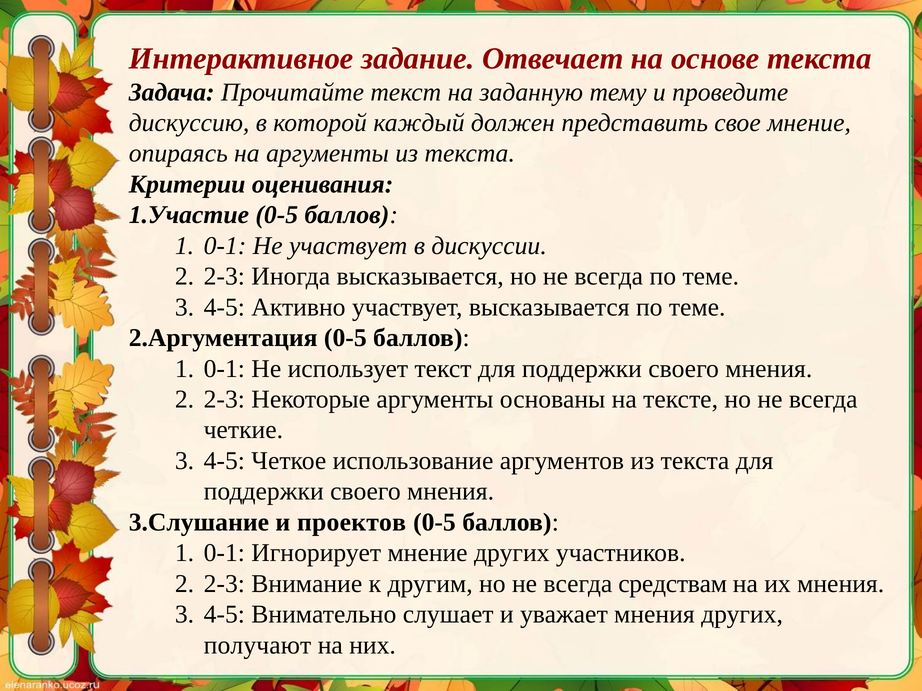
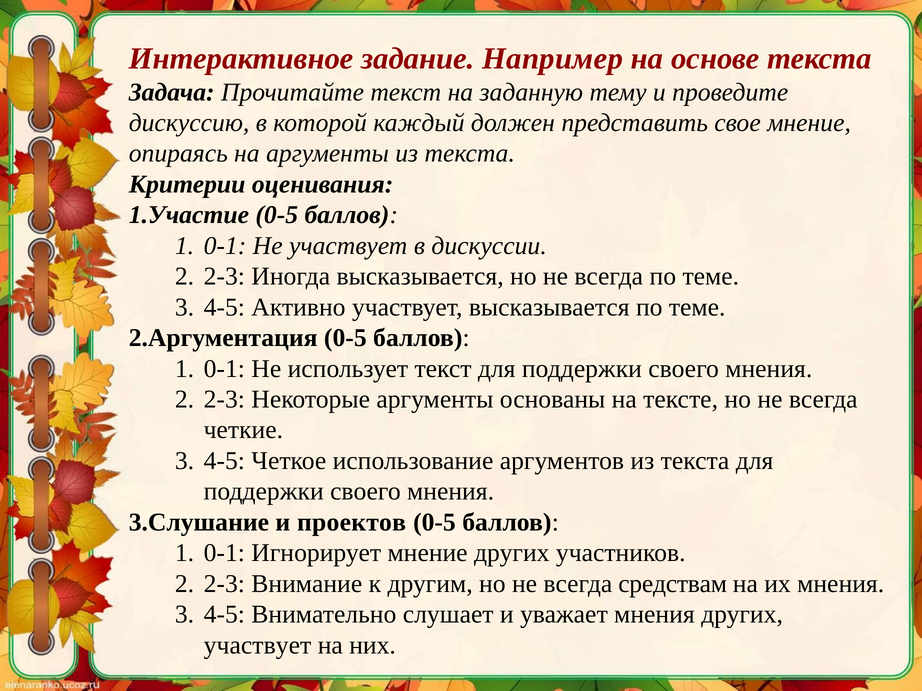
Отвечает: Отвечает -> Например (553, 59)
получают: получают -> участвует (258, 646)
